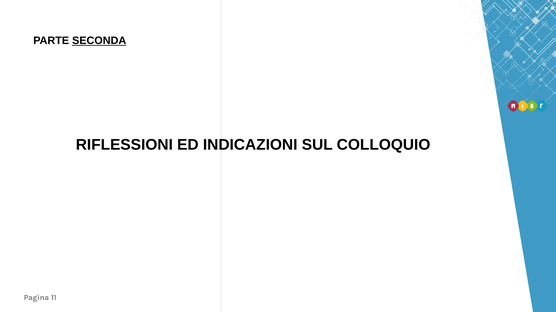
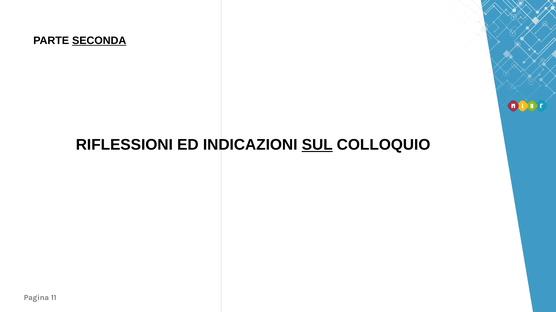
SUL underline: none -> present (317, 145)
